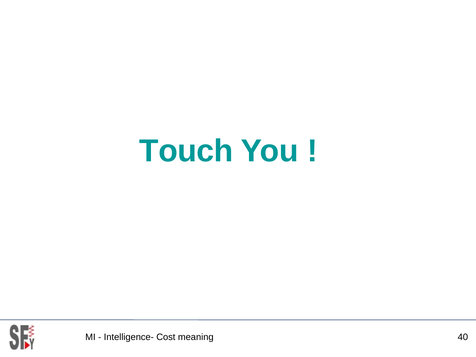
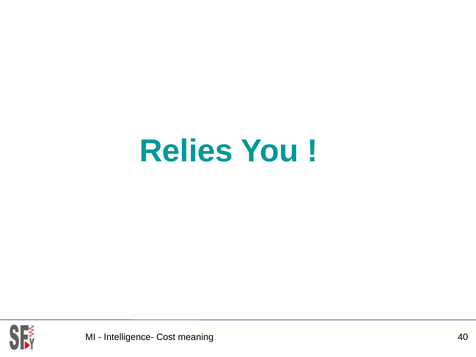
Touch: Touch -> Relies (186, 151)
